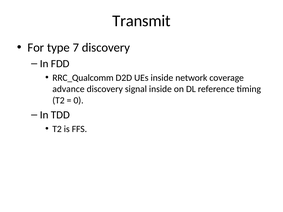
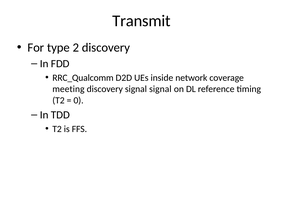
7: 7 -> 2 (76, 48)
advance: advance -> meeting (68, 89)
signal inside: inside -> signal (160, 89)
